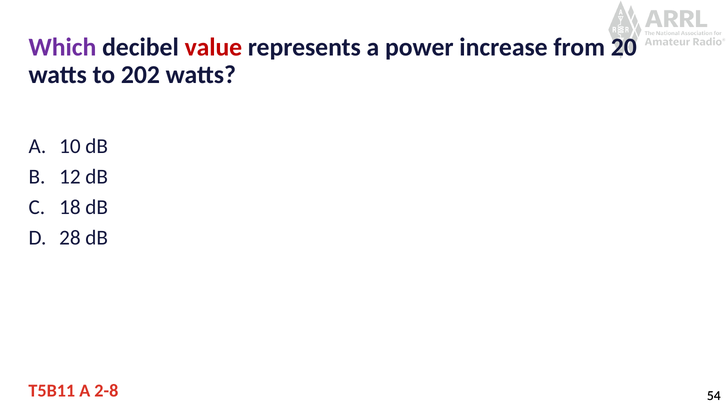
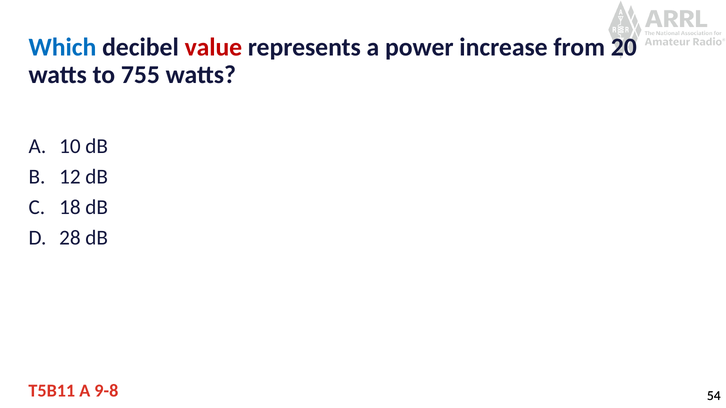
Which colour: purple -> blue (62, 47)
202: 202 -> 755 (140, 75)
2-8: 2-8 -> 9-8 (106, 391)
